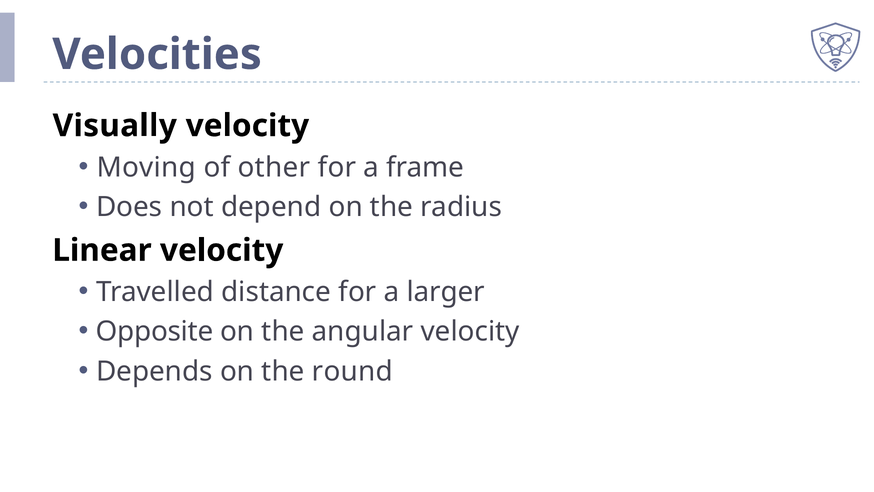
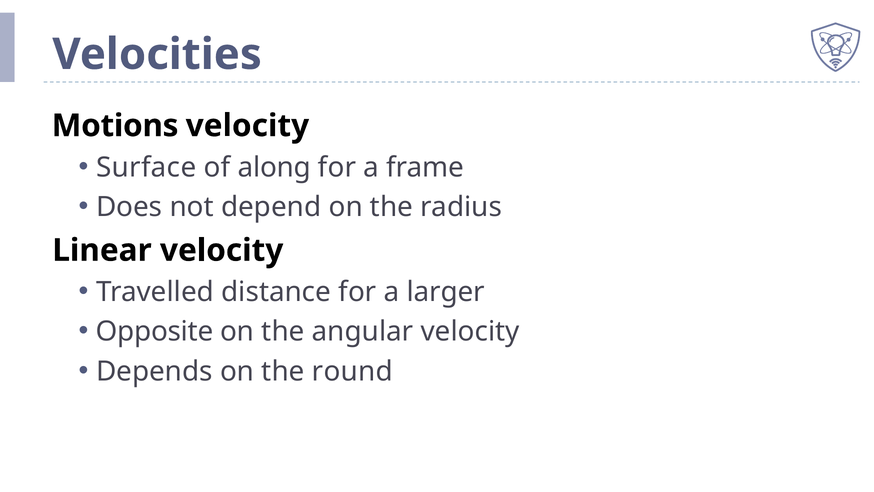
Visually: Visually -> Motions (115, 126)
Moving: Moving -> Surface (146, 167)
other: other -> along (274, 167)
